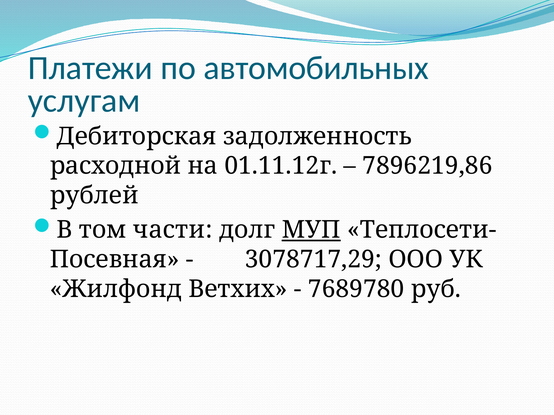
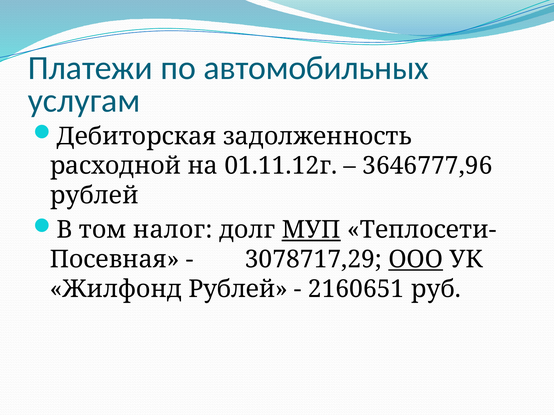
7896219,86: 7896219,86 -> 3646777,96 (427, 166)
части: части -> налог (173, 230)
ООО underline: none -> present (416, 260)
Жилфонд Ветхих: Ветхих -> Рублей (238, 289)
7689780: 7689780 -> 2160651 (356, 289)
